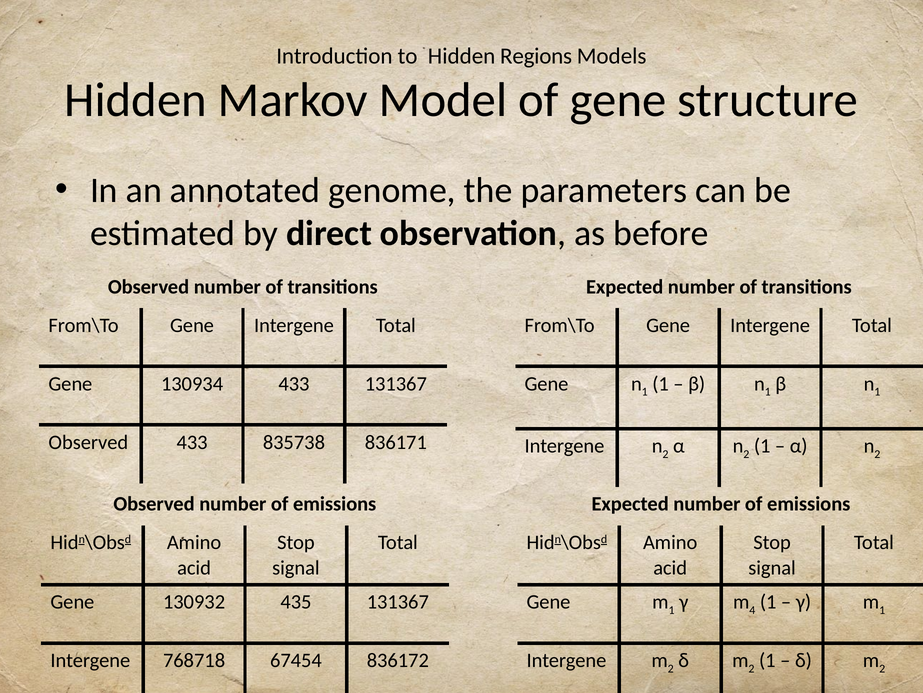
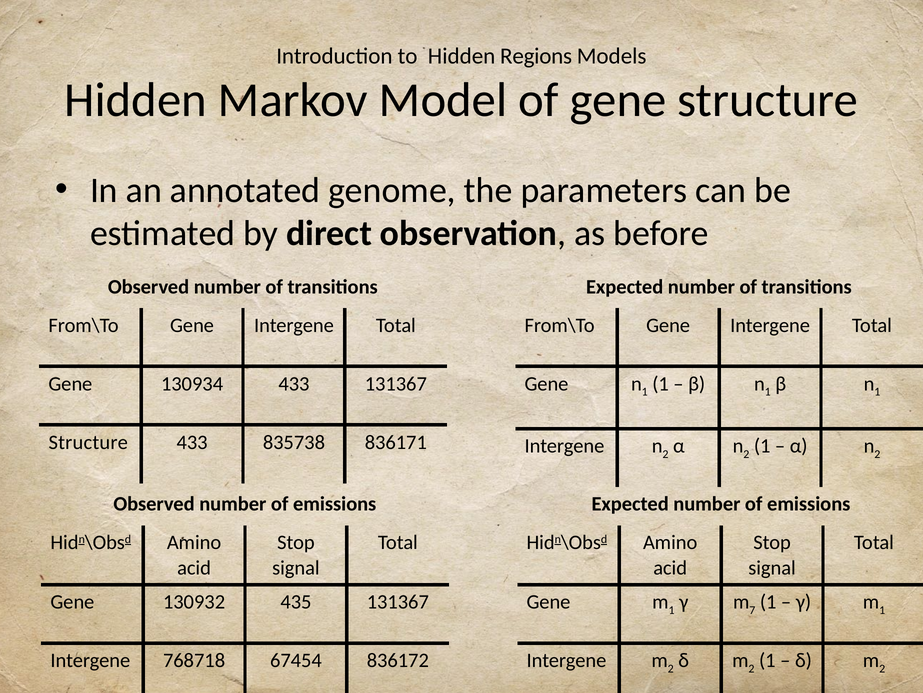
Observed: Observed -> Structure (88, 442)
4: 4 -> 7 (752, 609)
